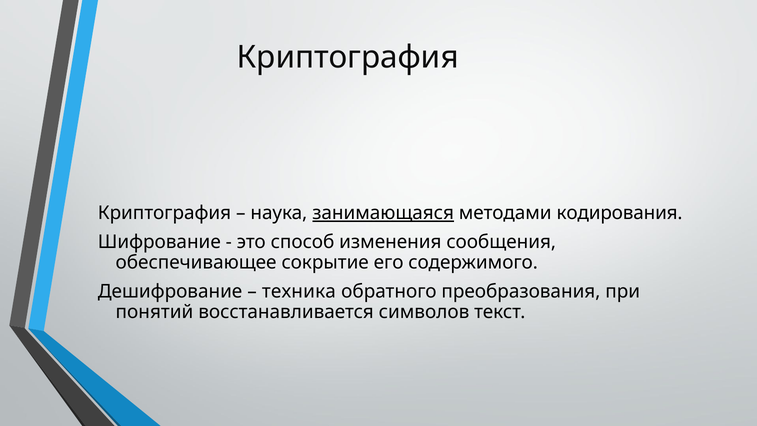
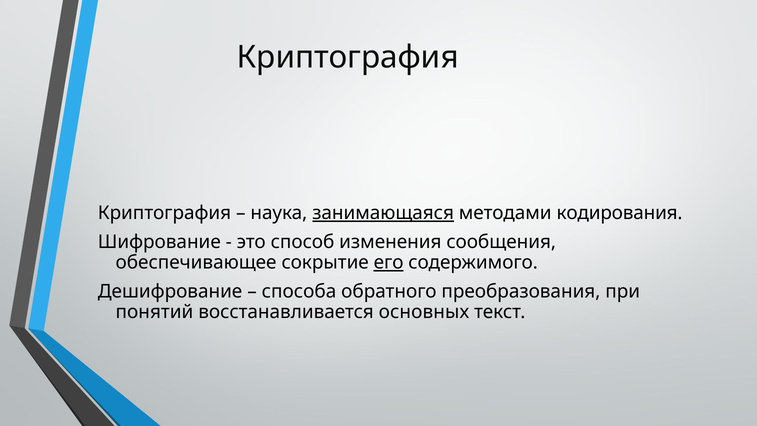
его underline: none -> present (389, 262)
техника: техника -> способа (299, 291)
символов: символов -> основных (424, 312)
